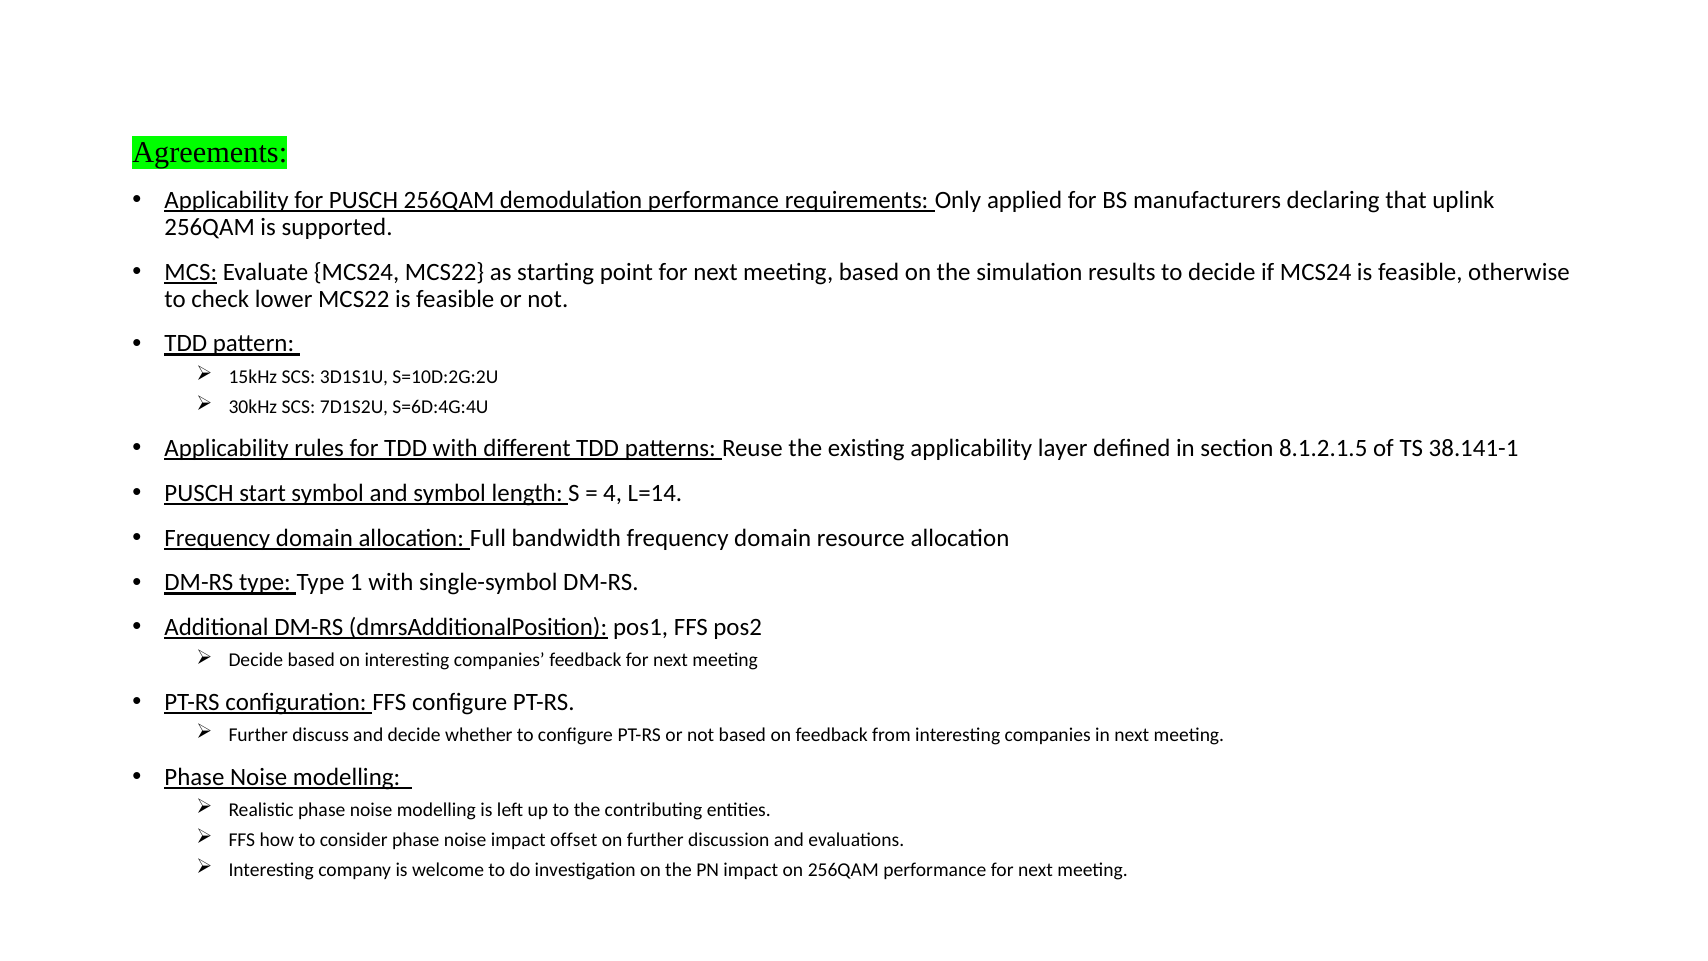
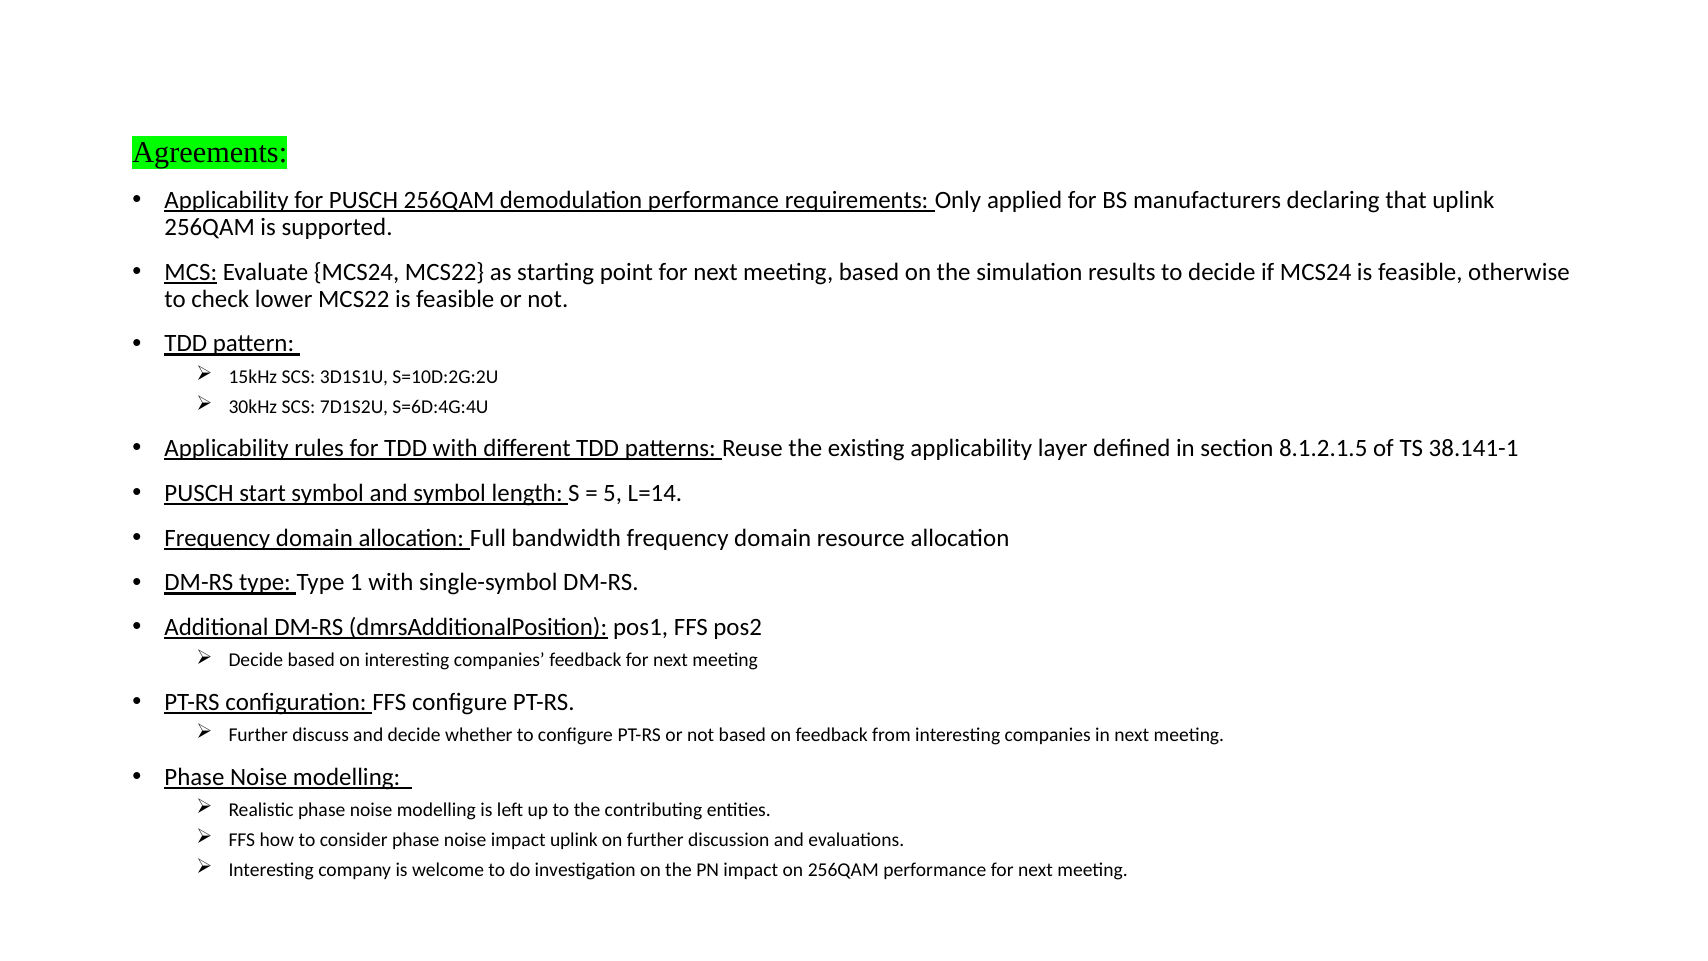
4: 4 -> 5 (613, 493)
impact offset: offset -> uplink (574, 840)
